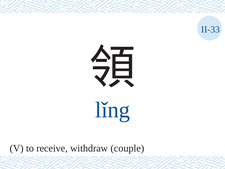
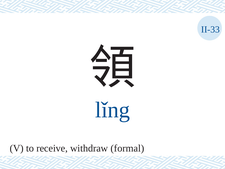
couple: couple -> formal (127, 148)
